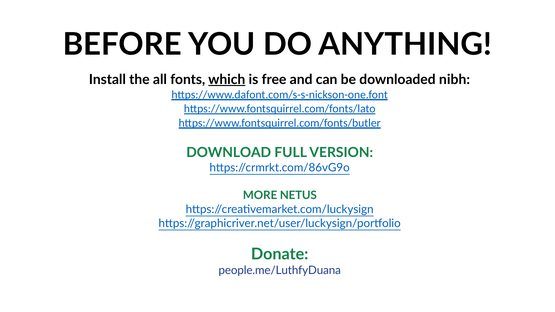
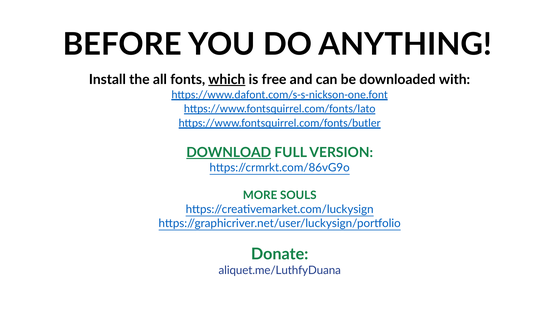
nibh: nibh -> with (455, 80)
DOWNLOAD underline: none -> present (229, 153)
NETUS: NETUS -> SOULS (298, 196)
people.me/LuthfyDuana: people.me/LuthfyDuana -> aliquet.me/LuthfyDuana (280, 271)
